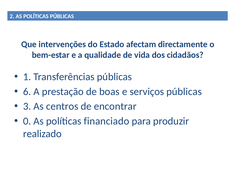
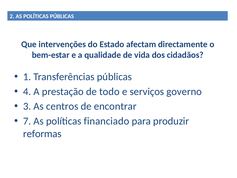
6: 6 -> 4 (27, 91)
boas: boas -> todo (109, 91)
serviços públicas: públicas -> governo (184, 91)
0: 0 -> 7 (27, 121)
realizado: realizado -> reformas (42, 134)
